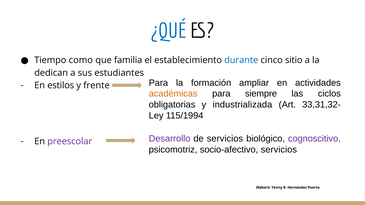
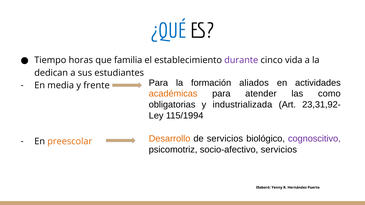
como: como -> horas (81, 60)
durante colour: blue -> purple (241, 60)
sitio: sitio -> vida (294, 60)
ampliar: ampliar -> aliados (254, 83)
estilos: estilos -> media (61, 85)
siempre: siempre -> atender (261, 94)
ciclos: ciclos -> como (329, 94)
33,31,32-: 33,31,32- -> 23,31,92- (321, 105)
Desarrollo colour: purple -> orange (170, 139)
preescolar colour: purple -> orange (70, 141)
